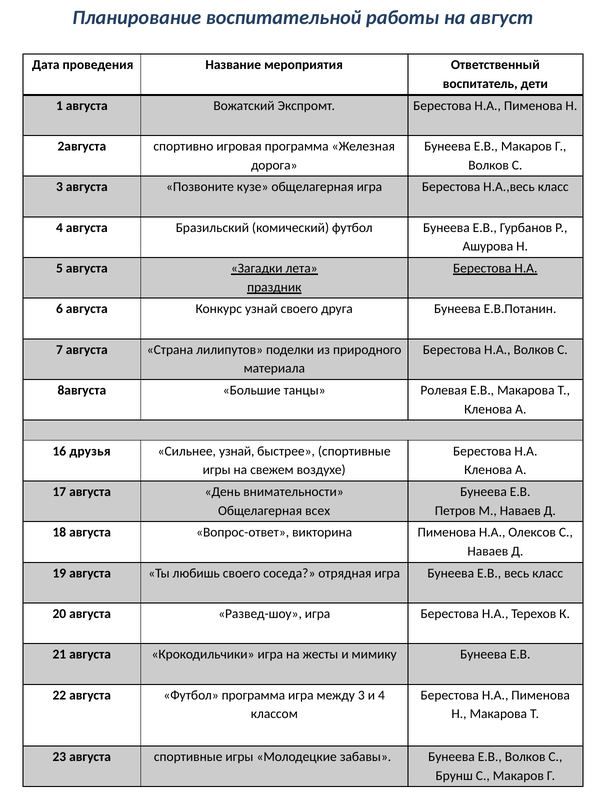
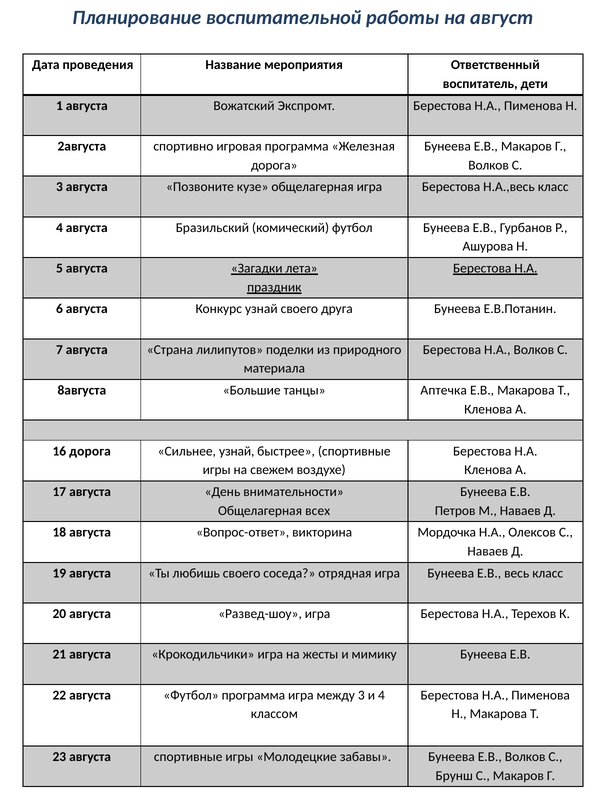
Ролевая: Ролевая -> Аптечка (444, 390)
16 друзья: друзья -> дорога (90, 451)
викторина Пименова: Пименова -> Мордочка (447, 532)
